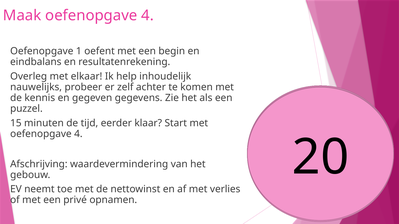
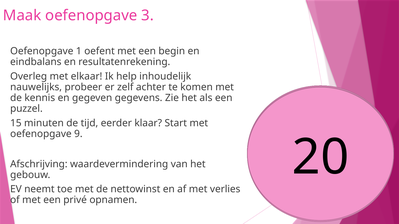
Maak oefenopgave 4: 4 -> 3 (148, 15)
4: 4 -> 9 (78, 134)
